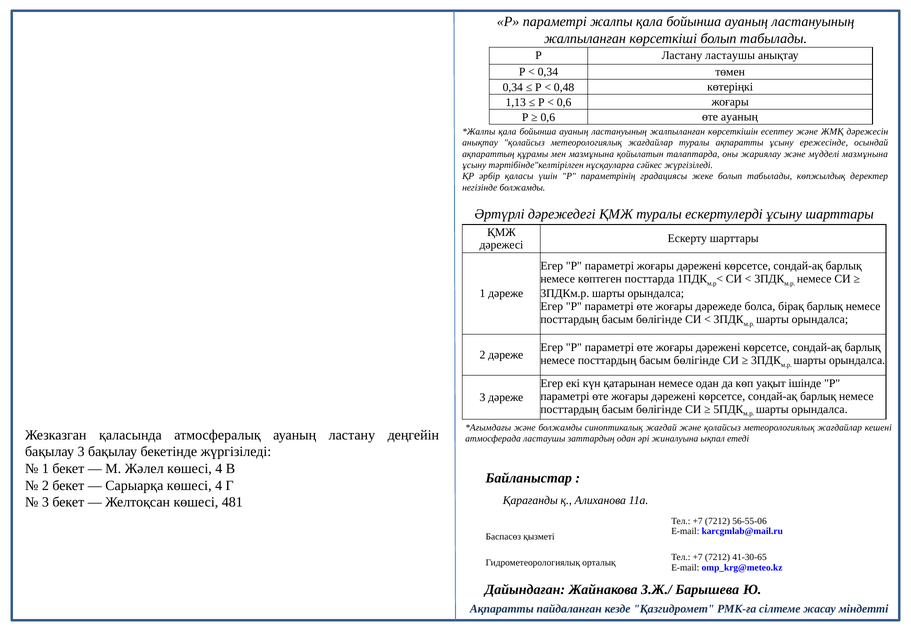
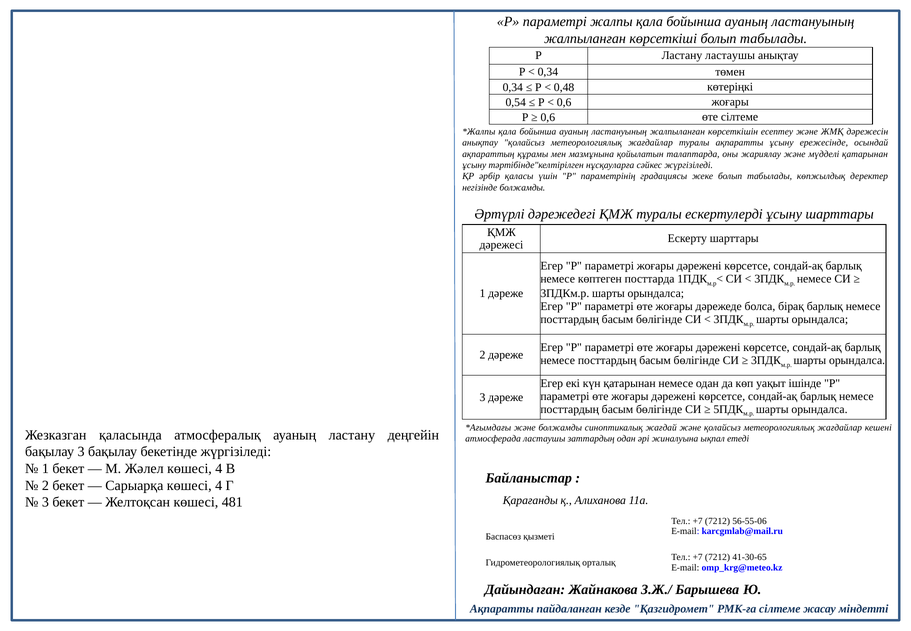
1,13: 1,13 -> 0,54 (516, 102)
өте ауаның: ауаның -> сілтеме (740, 117)
мүдделі мазмұнына: мазмұнына -> қатарынан (865, 154)
